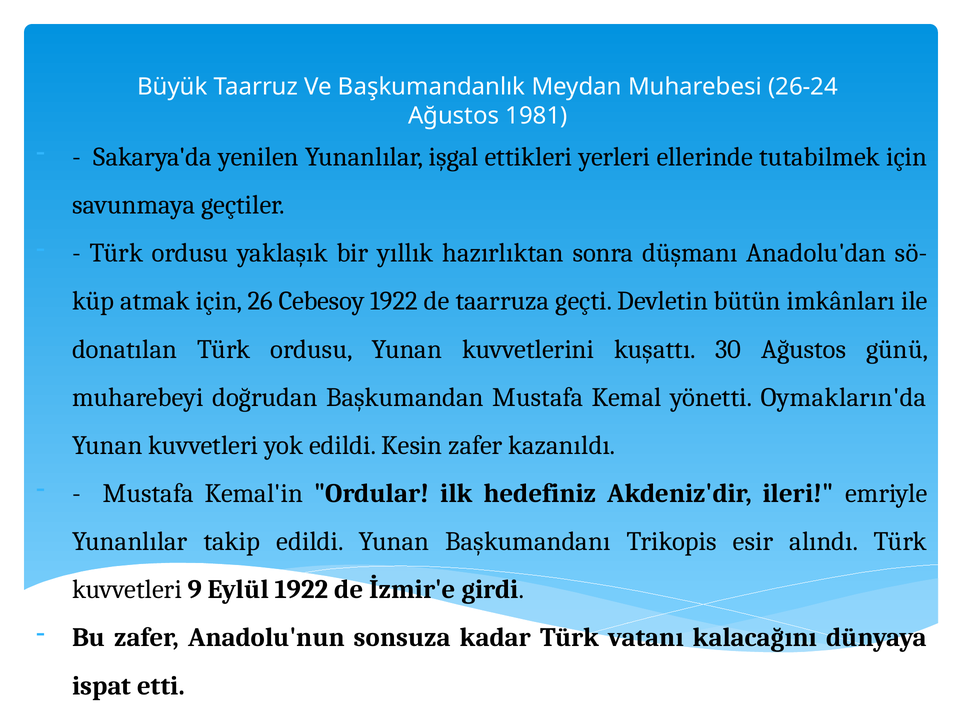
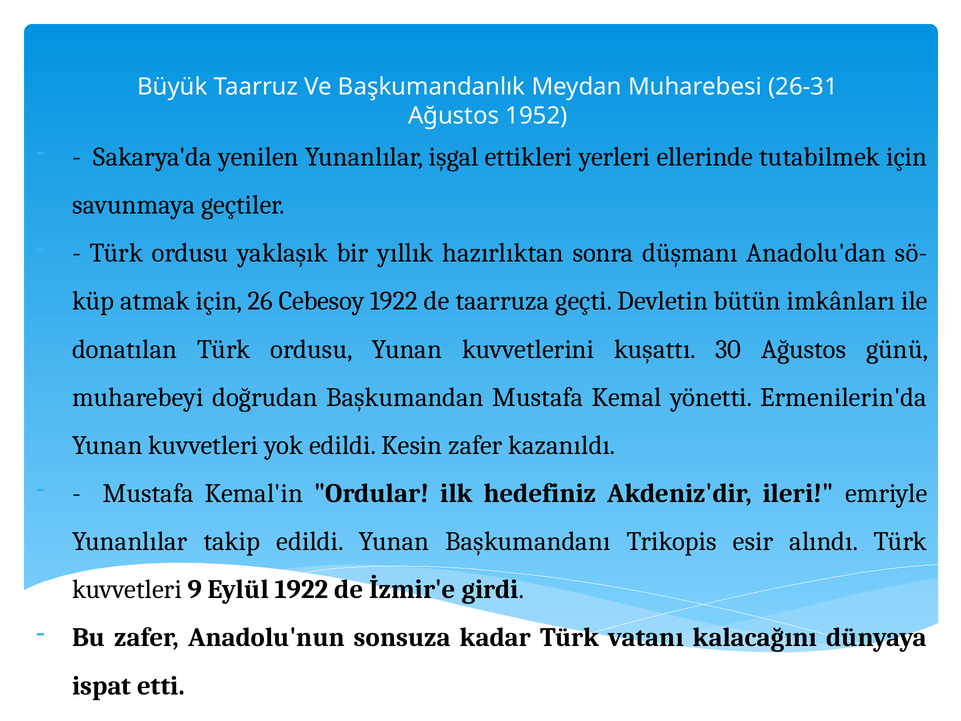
26-24: 26-24 -> 26-31 (803, 87)
1981: 1981 -> 1952 (536, 116)
Oymakların'da: Oymakların'da -> Ermenilerin'da (844, 397)
